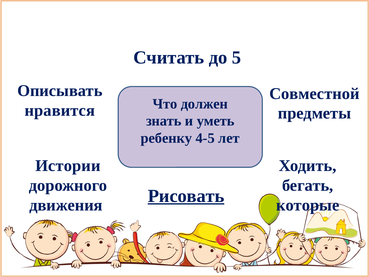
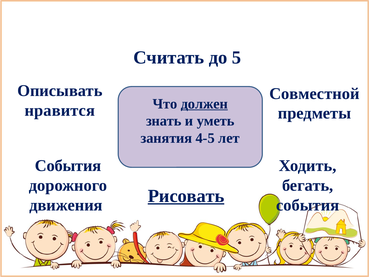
должен underline: none -> present (204, 104)
ребенку: ребенку -> занятия (166, 138)
Истории: Истории -> События (68, 166)
которые: которые -> события (308, 205)
